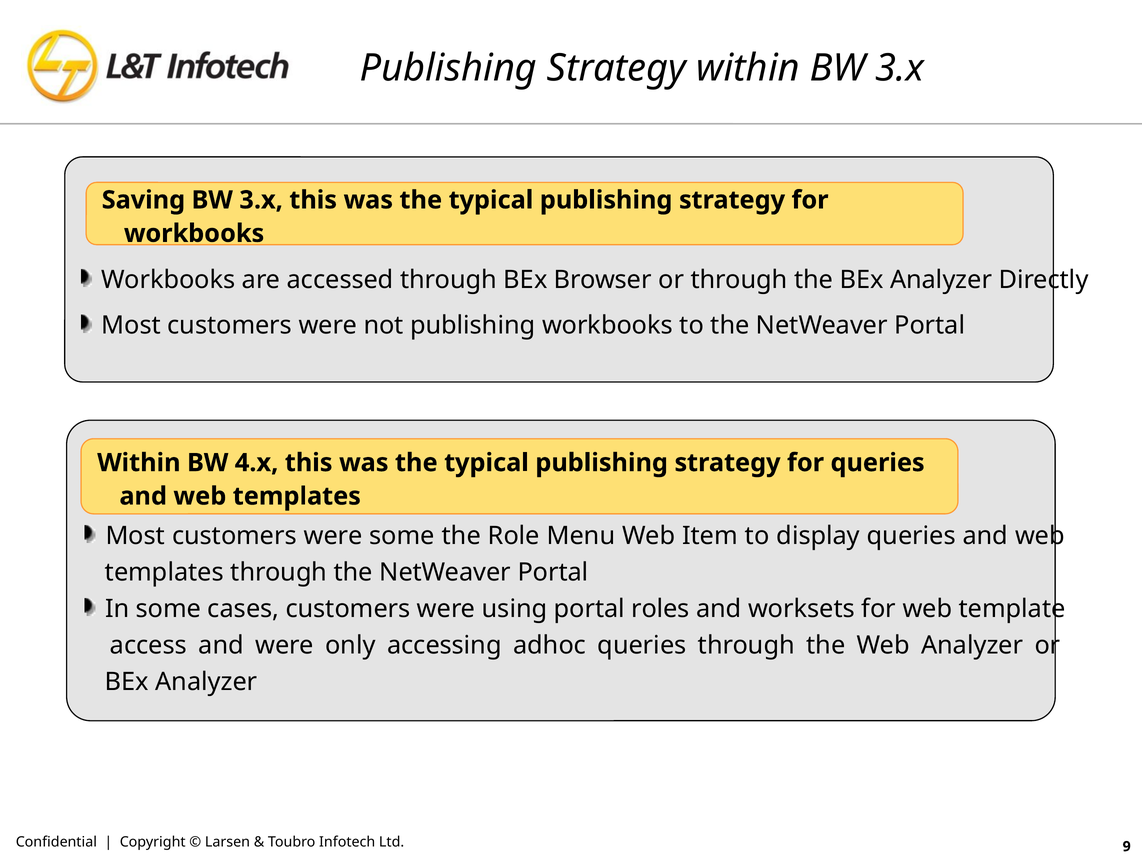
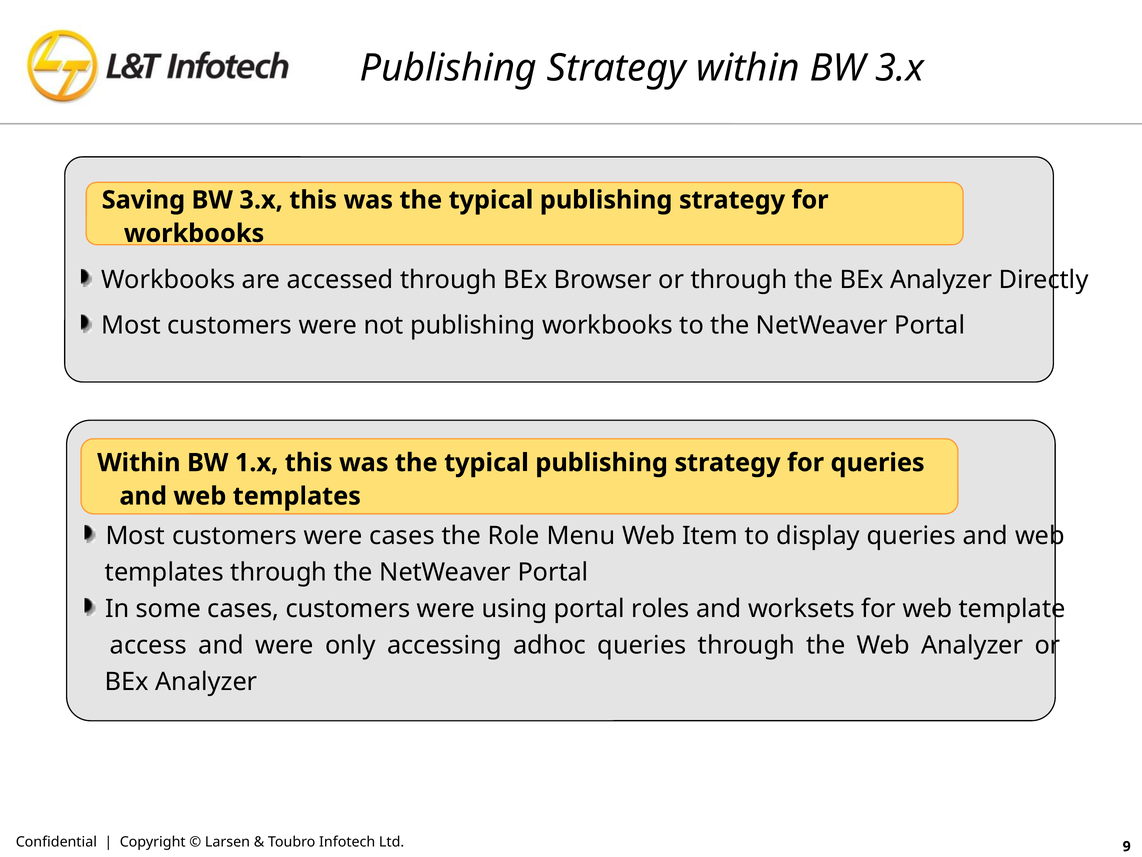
4.x: 4.x -> 1.x (257, 463)
were some: some -> cases (402, 536)
